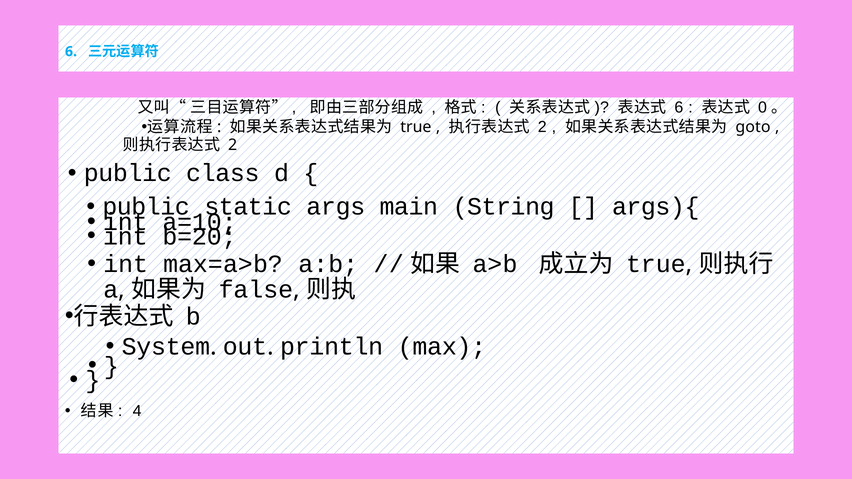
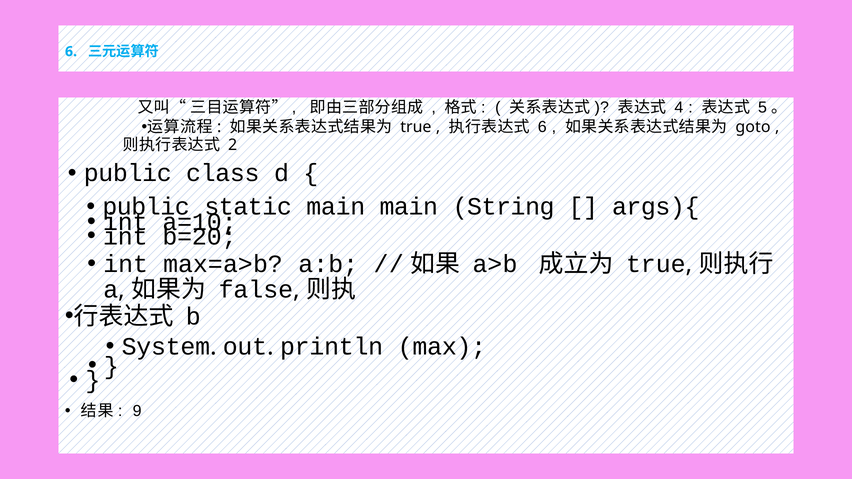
6: 6 -> 4 (679, 108)
0: 0 -> 5 (763, 108)
2: 2 -> 6 (542, 127)
static args: args -> main (336, 207)
4: 4 -> 9 (137, 411)
